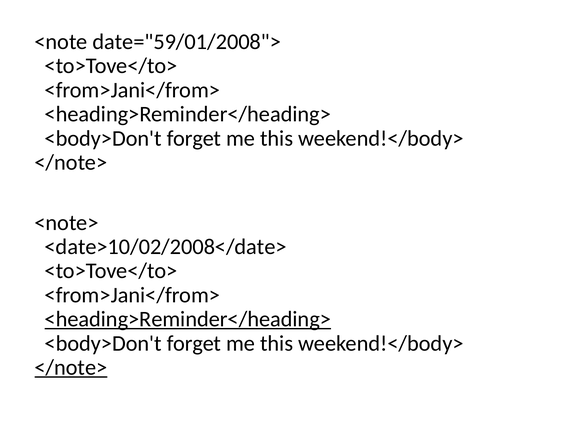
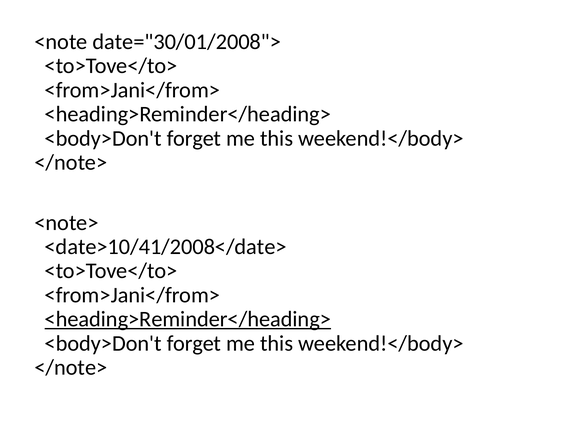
date="59/01/2008">: date="59/01/2008"> -> date="30/01/2008"> (187, 42)
<date>10/02/2008</date>: <date>10/02/2008</date> -> <date>10/41/2008</date> (166, 247)
</note> underline: present -> none (71, 368)
